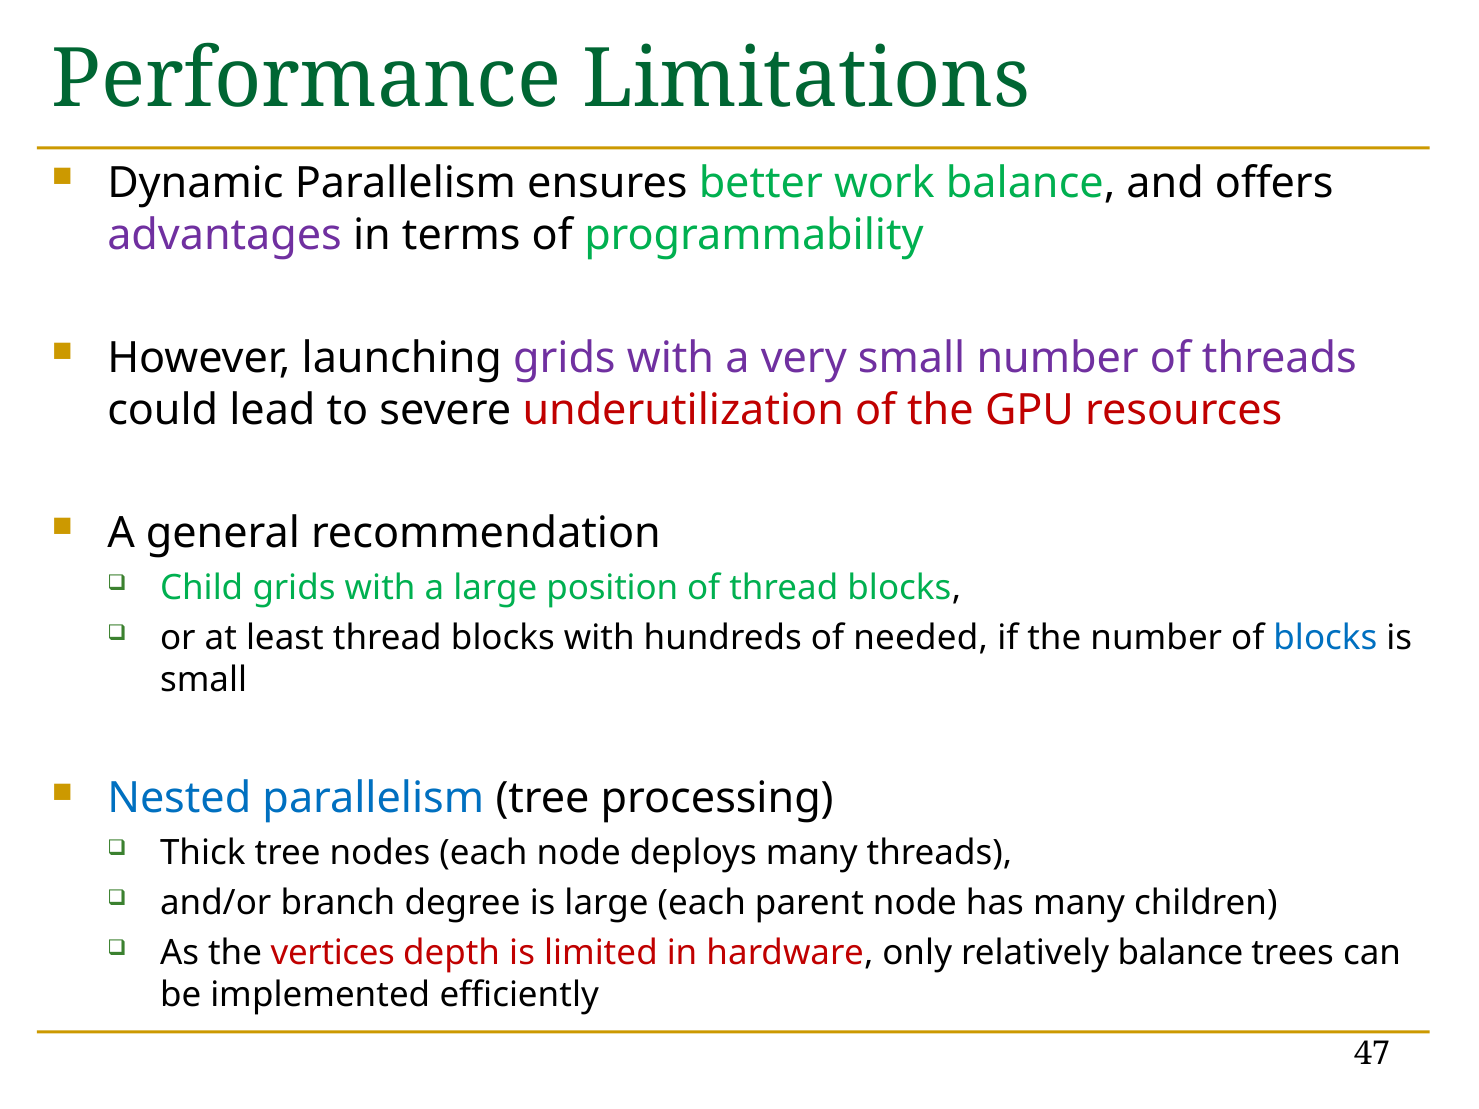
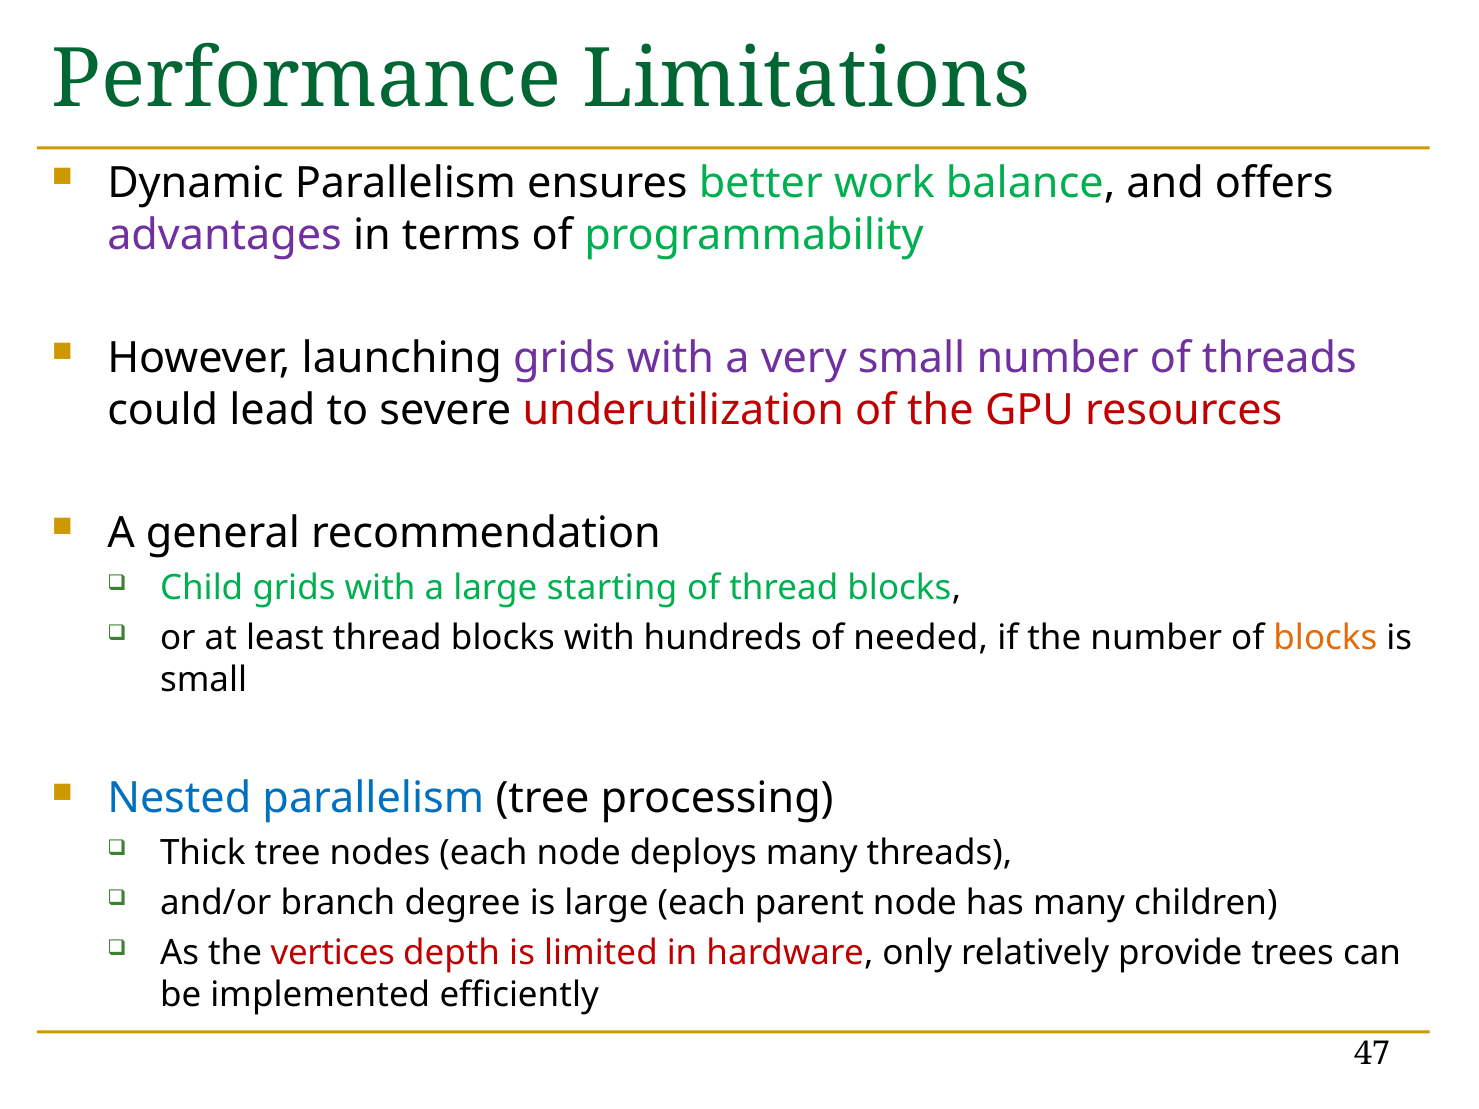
position: position -> starting (612, 588)
blocks colour: blue -> orange (1325, 638)
relatively balance: balance -> provide (1180, 953)
